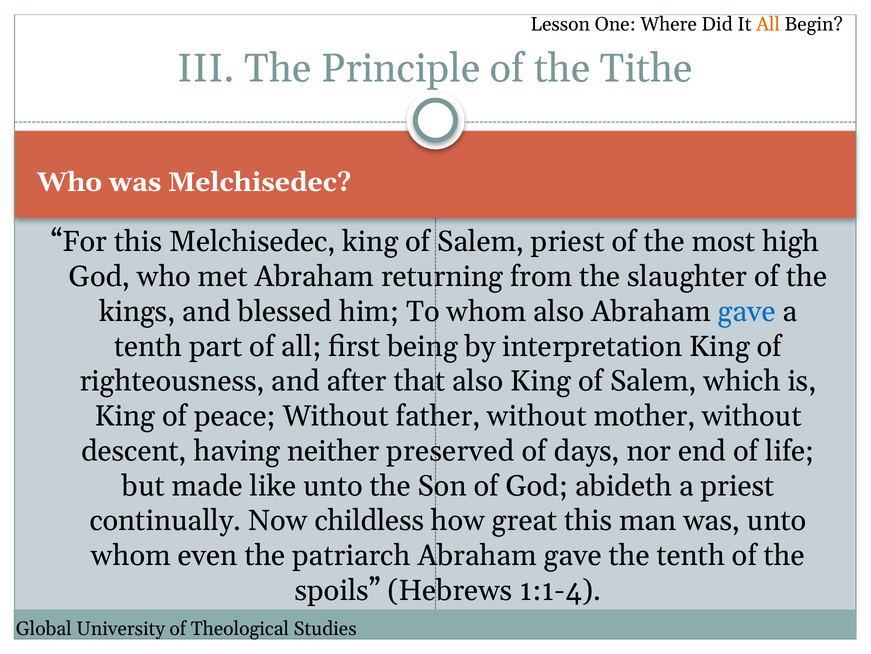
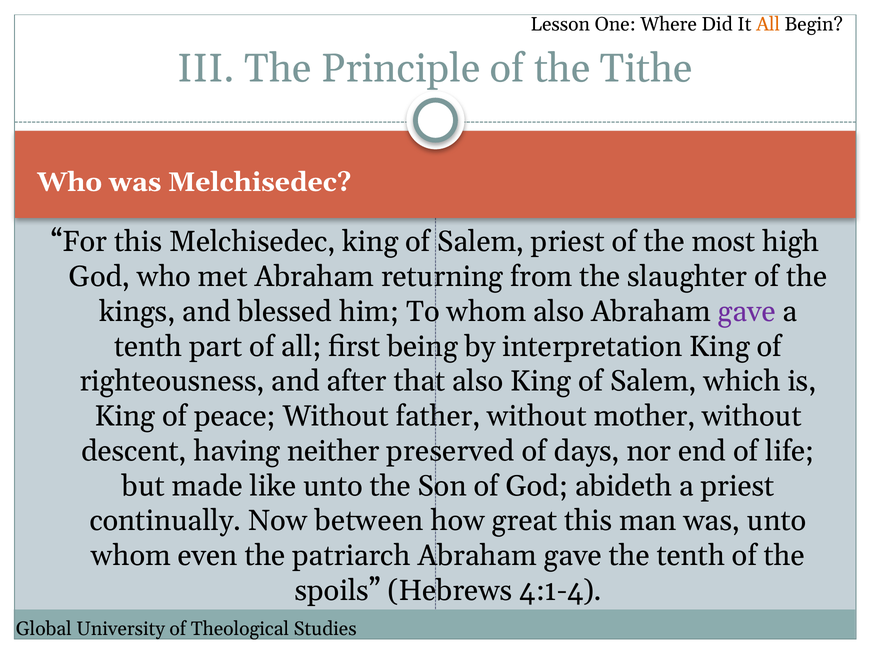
gave colour: blue -> purple (747, 311)
childless: childless -> between (369, 520)
1:1-4: 1:1-4 -> 4:1-4 (561, 590)
